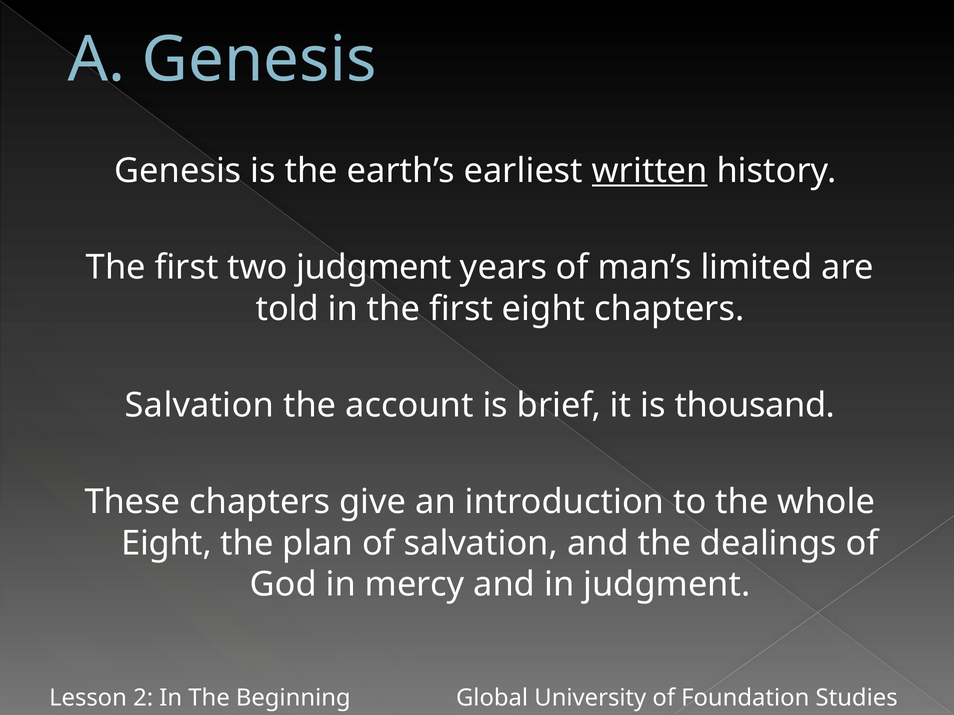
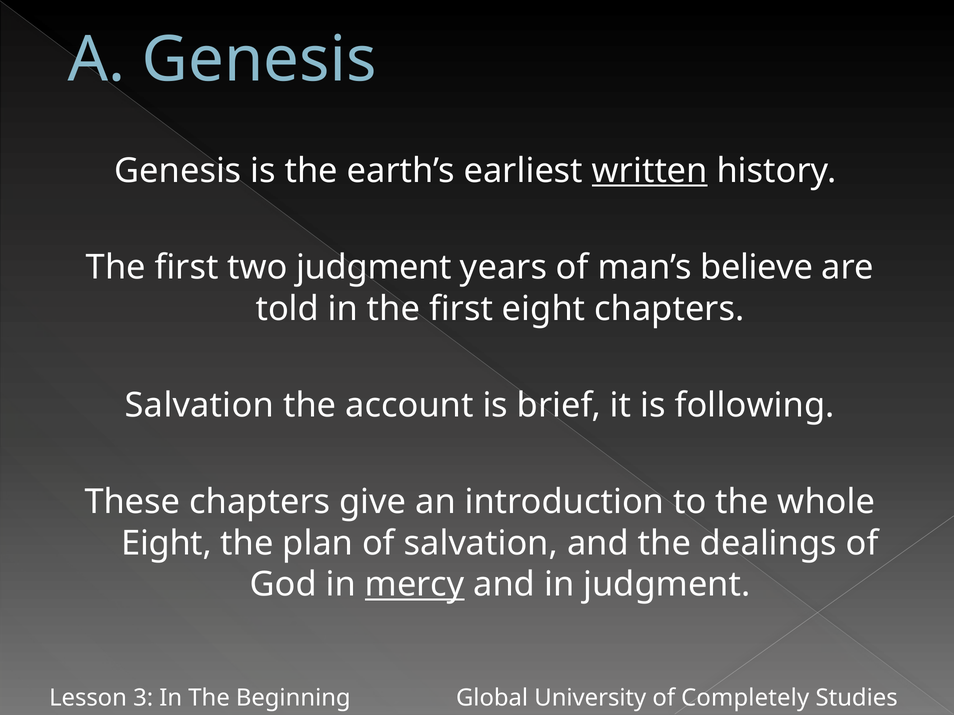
limited: limited -> believe (757, 268)
thousand: thousand -> following (755, 406)
mercy underline: none -> present (415, 585)
2: 2 -> 3 (143, 698)
Foundation: Foundation -> Completely (745, 698)
